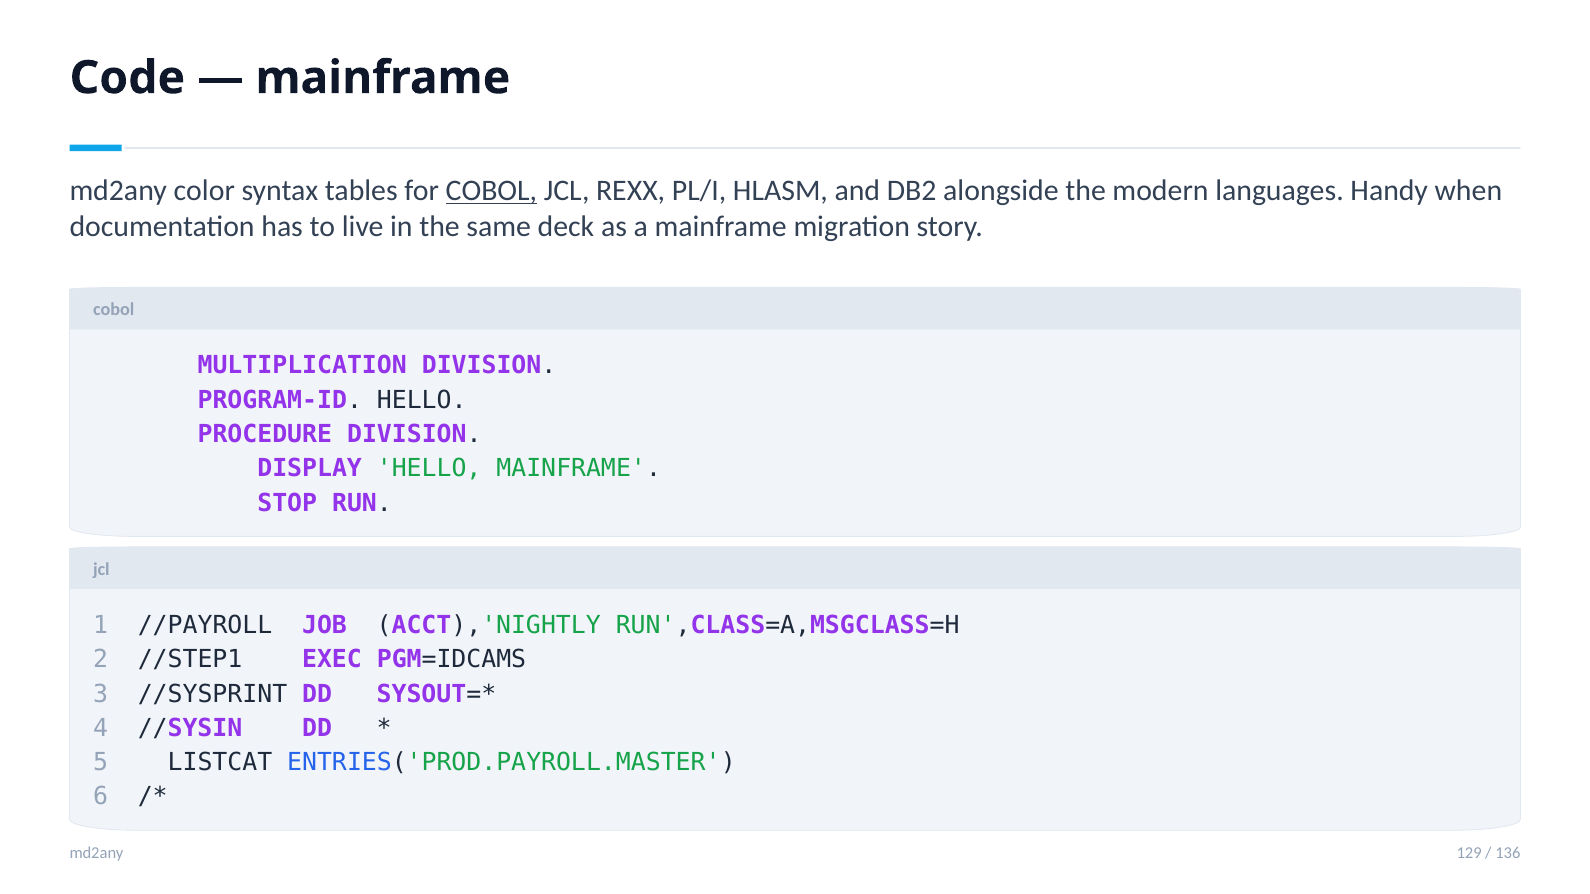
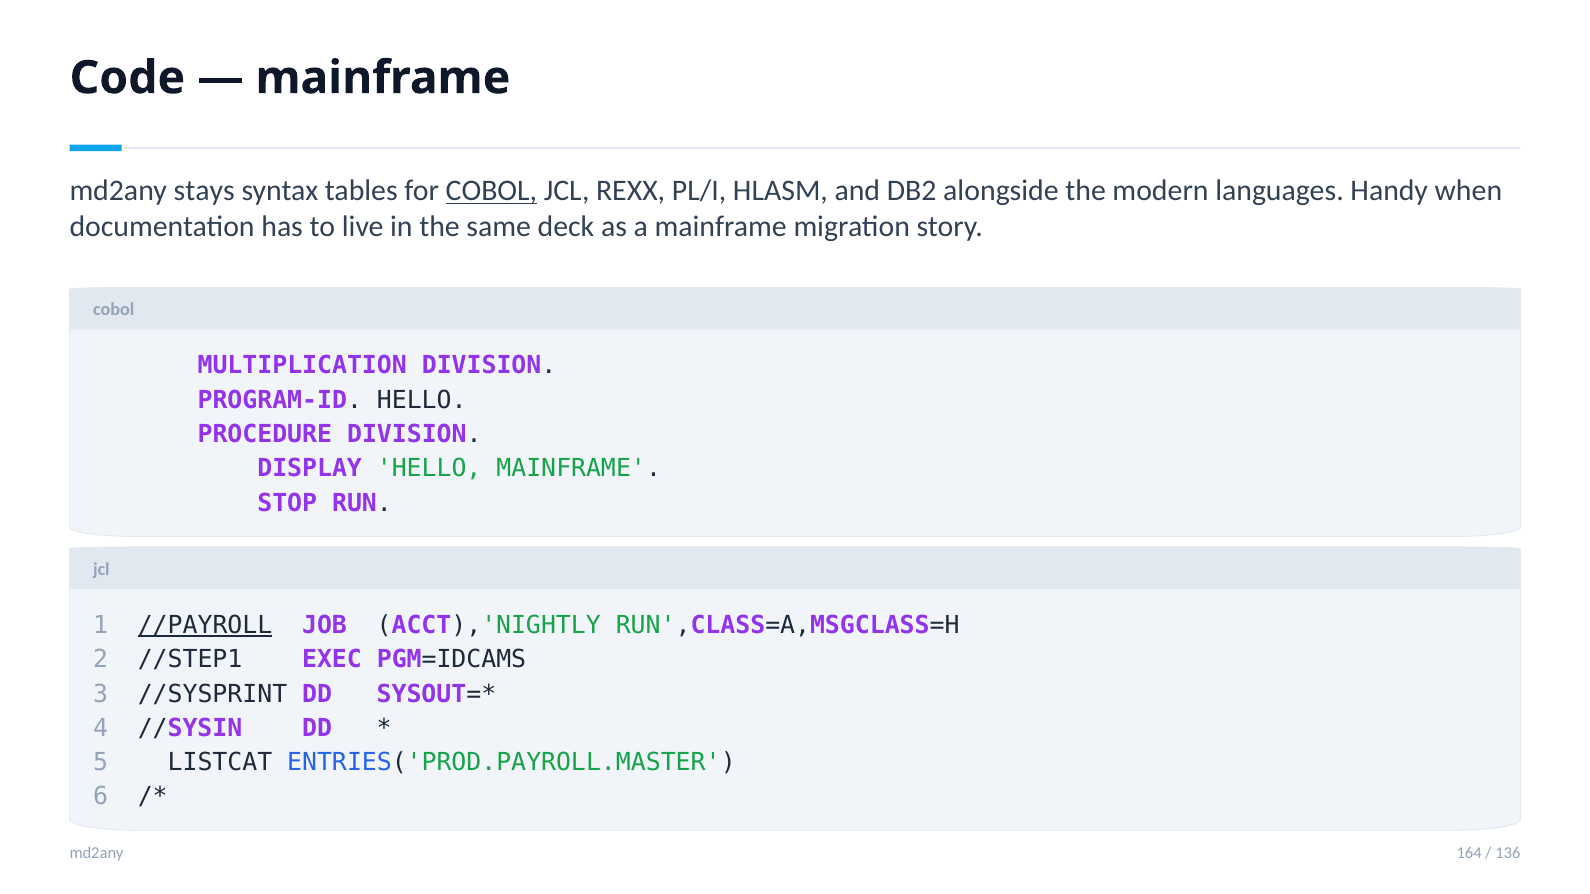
color: color -> stays (204, 191)
//PAYROLL underline: none -> present (205, 626)
129: 129 -> 164 (1469, 853)
